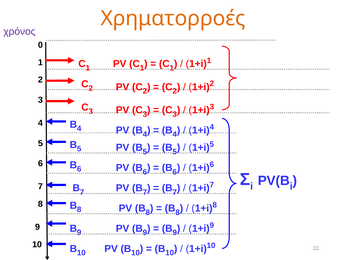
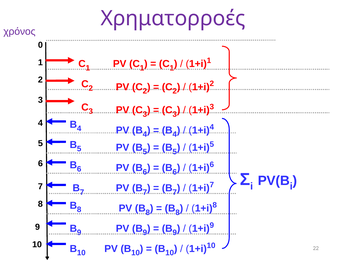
Χρηματορροές colour: orange -> purple (173, 18)
